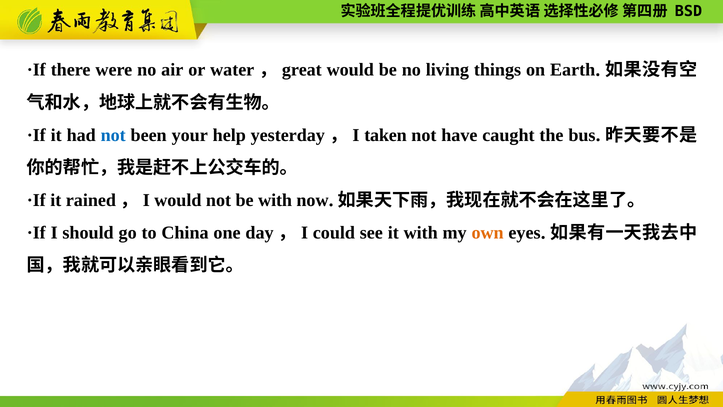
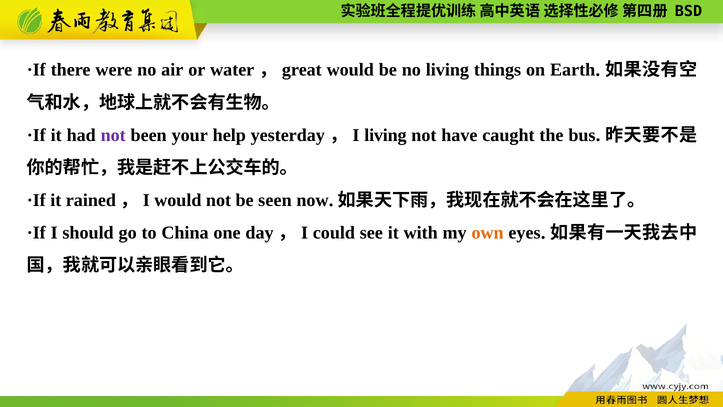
not colour: blue -> purple (113, 135)
I taken: taken -> living (385, 135)
be with: with -> seen (275, 200)
